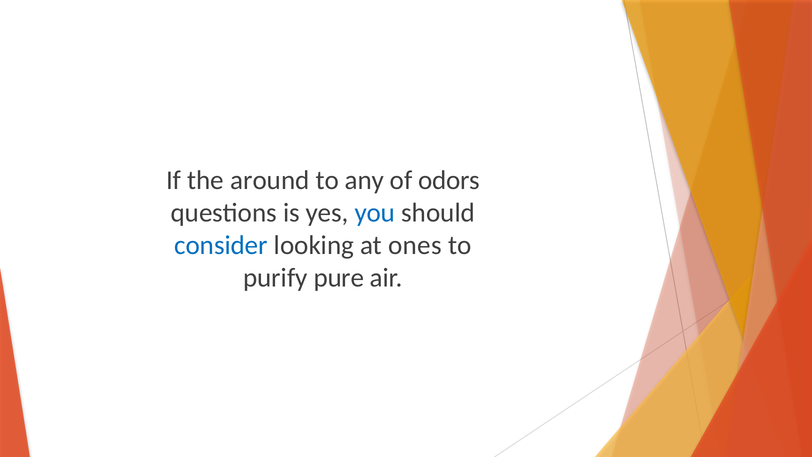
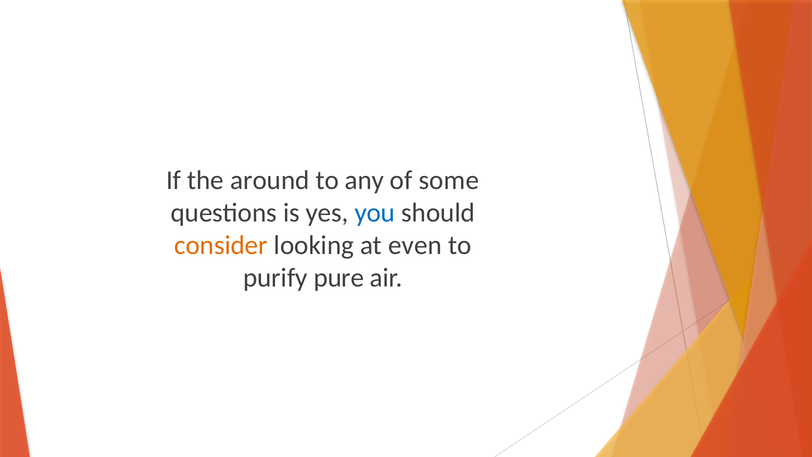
odors: odors -> some (449, 180)
consider colour: blue -> orange (221, 245)
ones: ones -> even (415, 245)
